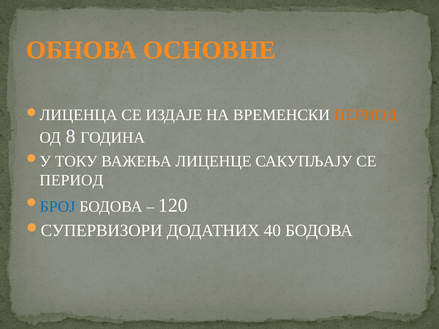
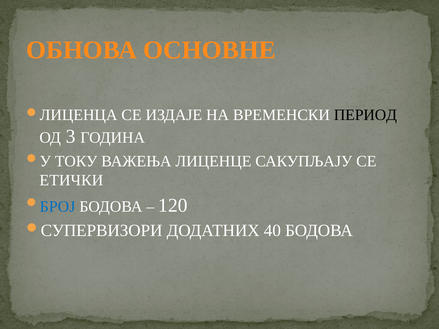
ПЕРИОД colour: orange -> black (365, 115)
8: 8 -> 3 (71, 137)
ПЕРИОД: ПЕРИОД -> ЕТИЧКИ (71, 180)
